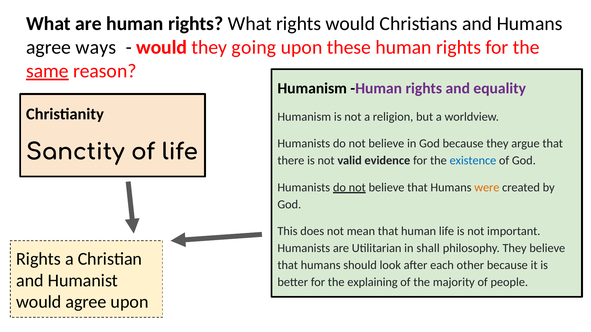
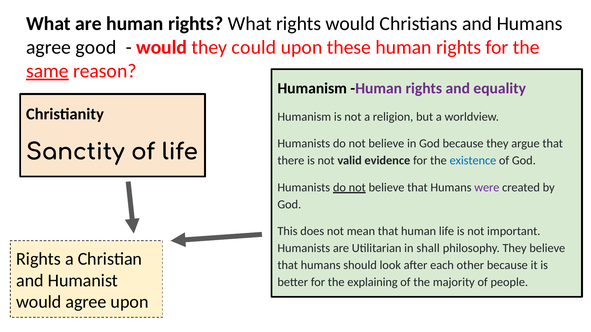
ways: ways -> good (96, 47)
going: going -> could (254, 47)
were colour: orange -> purple (487, 188)
